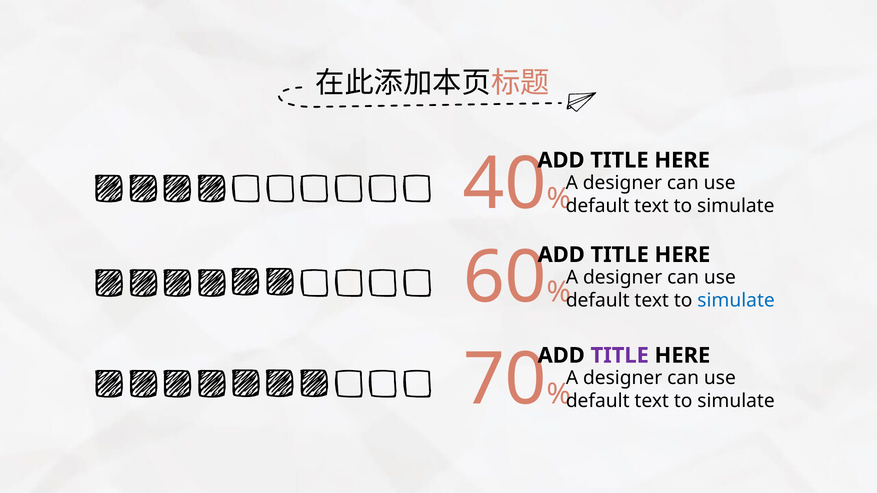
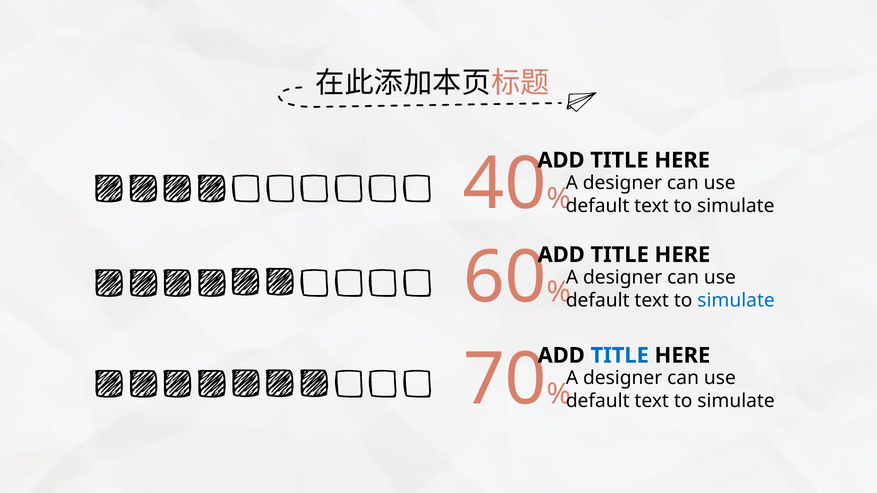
TITLE colour: purple -> blue (620, 356)
